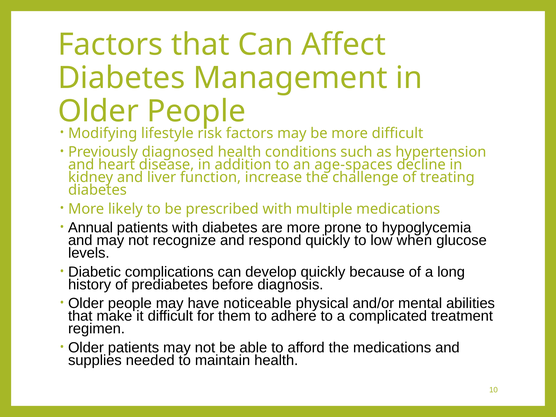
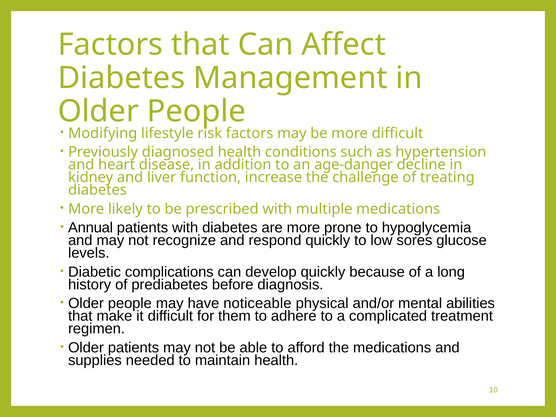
age-spaces: age-spaces -> age-danger (354, 165)
when: when -> sores (414, 240)
